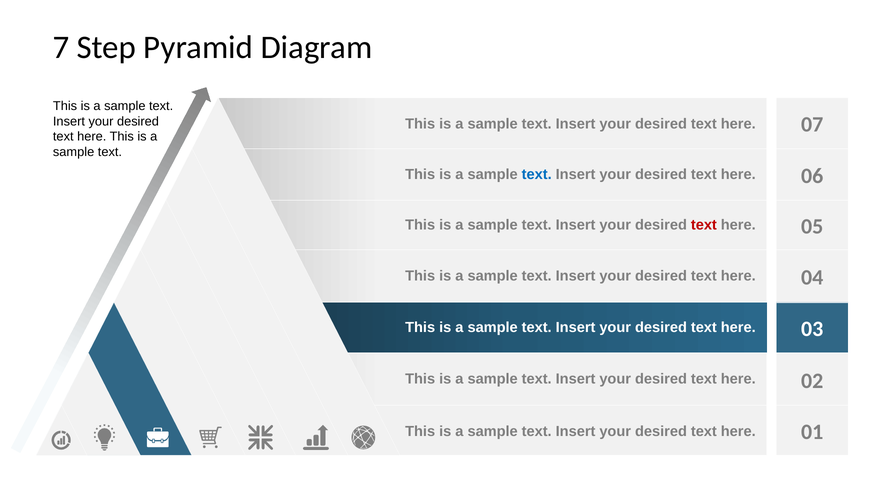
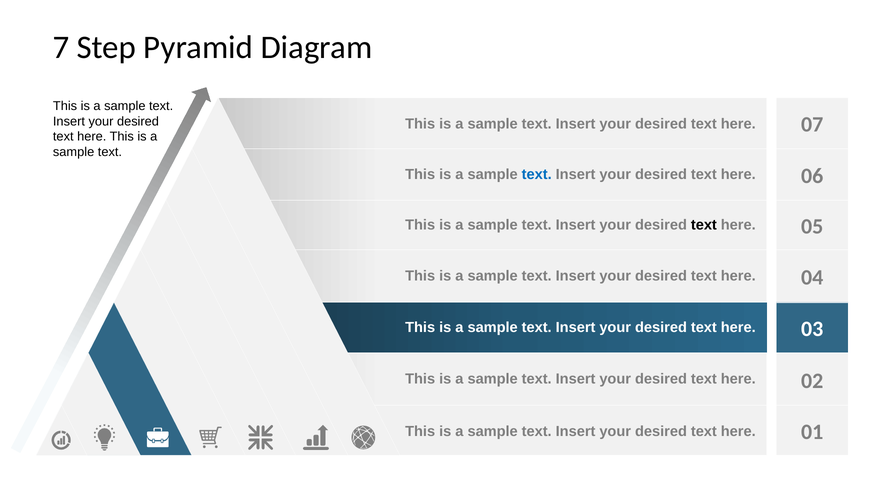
text colour: red -> black (704, 225)
